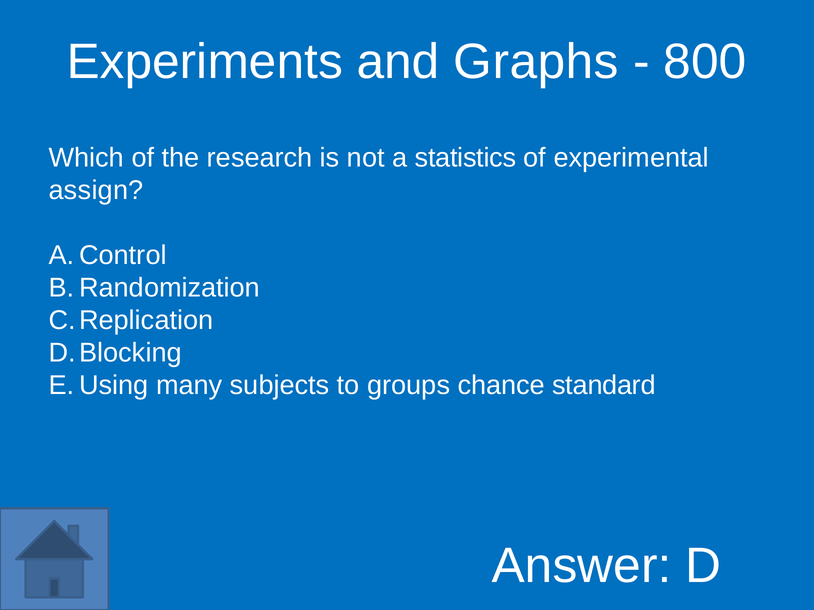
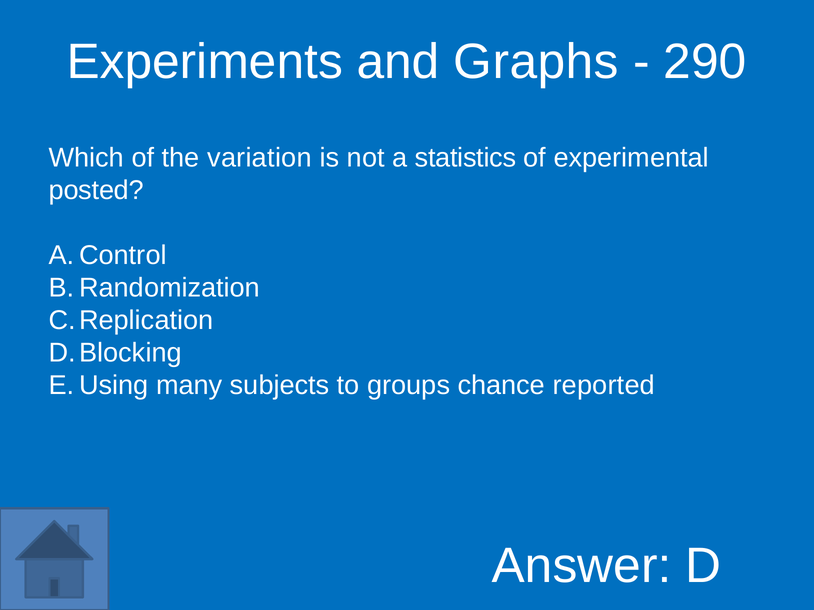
800: 800 -> 290 (705, 62)
research: research -> variation (260, 158)
assign: assign -> posted (96, 190)
standard: standard -> reported (604, 386)
